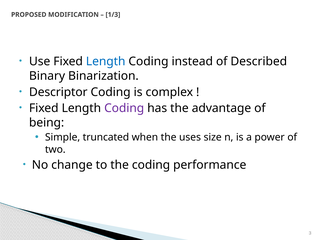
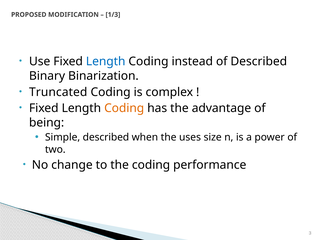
Descriptor: Descriptor -> Truncated (58, 92)
Coding colour: purple -> orange (124, 108)
Simple truncated: truncated -> described (106, 137)
